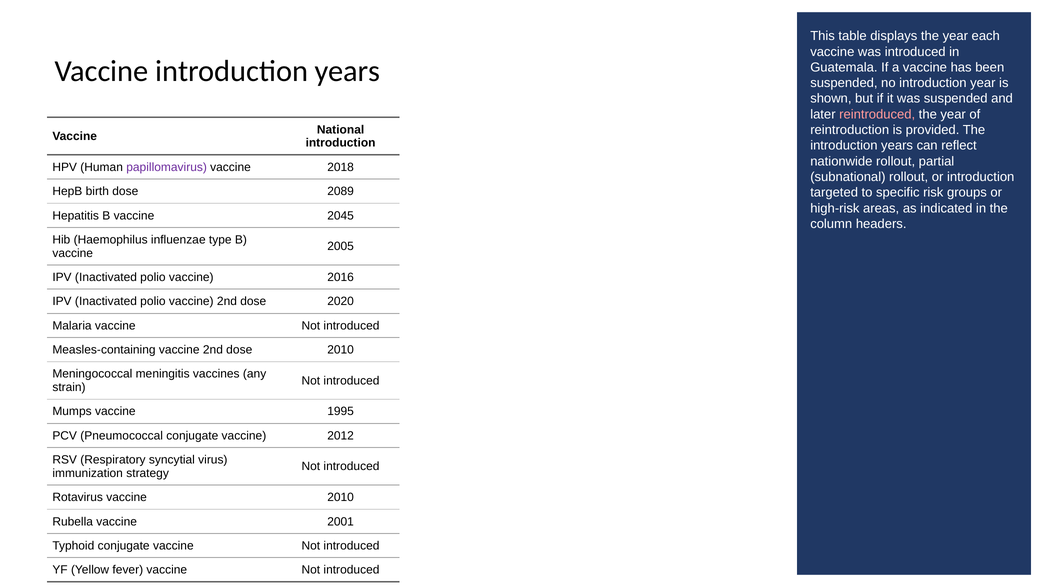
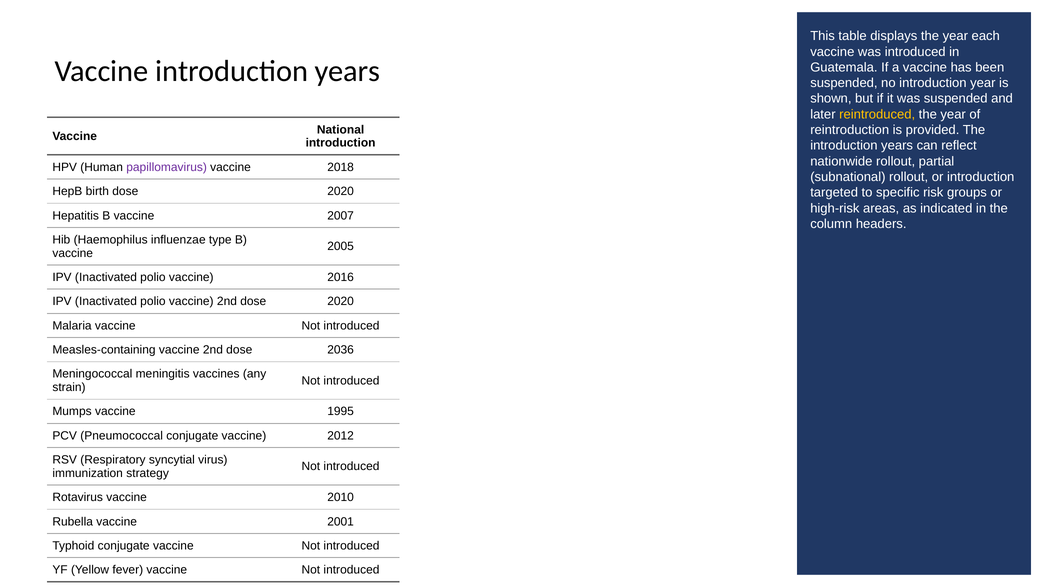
reintroduced colour: pink -> yellow (877, 114)
birth dose 2089: 2089 -> 2020 (341, 191)
2045: 2045 -> 2007 (341, 216)
dose 2010: 2010 -> 2036 (341, 350)
